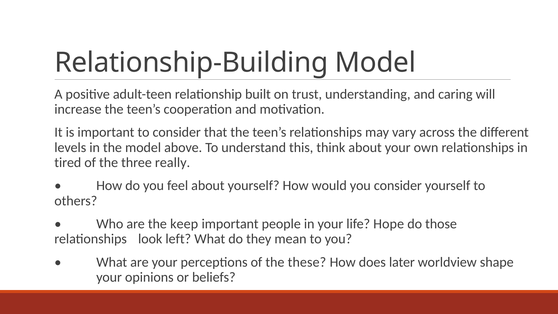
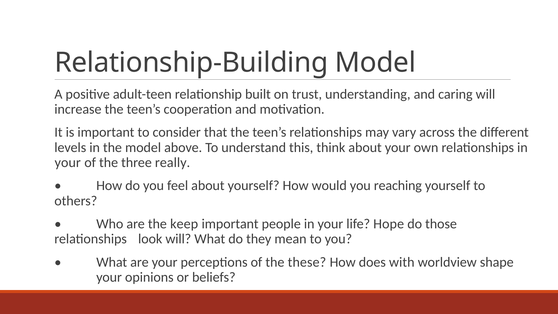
tired: tired -> your (68, 162)
you consider: consider -> reaching (398, 186)
look left: left -> will (178, 239)
later: later -> with (402, 262)
